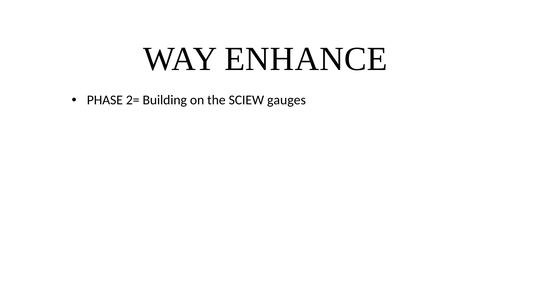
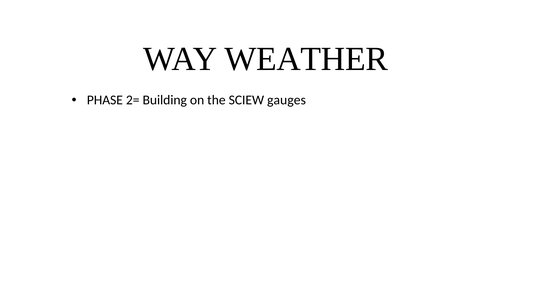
ENHANCE: ENHANCE -> WEATHER (306, 59)
